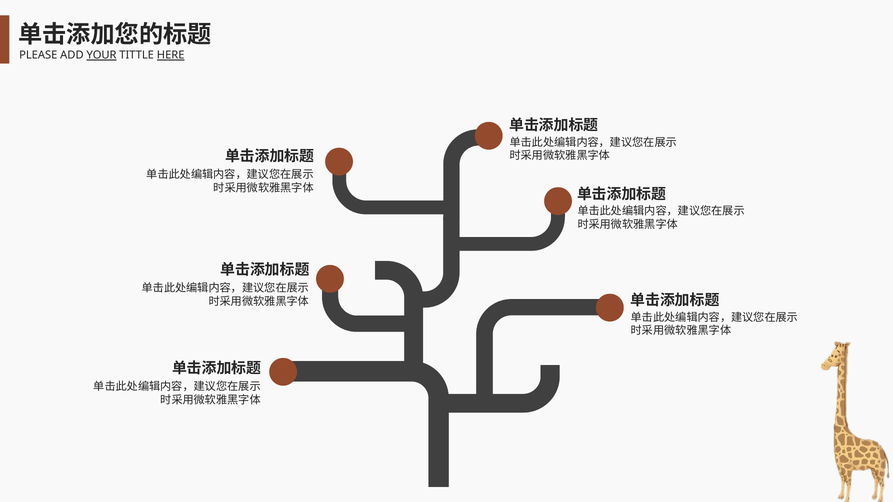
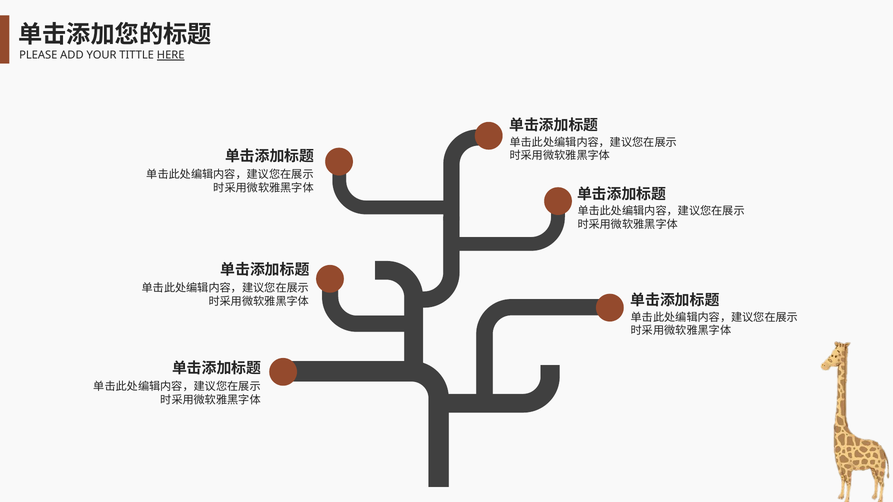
YOUR underline: present -> none (102, 55)
